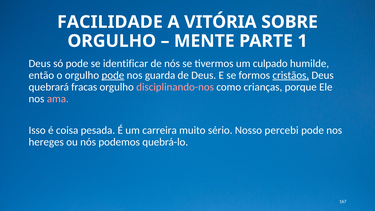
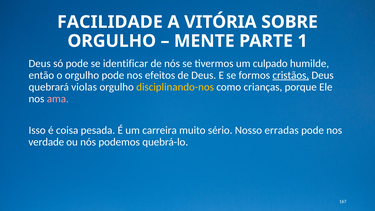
pode underline: present -> none (113, 75)
guarda: guarda -> efeitos (160, 75)
fracas: fracas -> violas (84, 87)
disciplinando-nos colour: pink -> yellow (175, 87)
percebi: percebi -> erradas (282, 130)
hereges: hereges -> verdade (46, 142)
